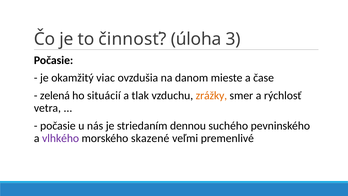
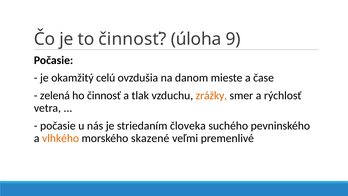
3: 3 -> 9 (233, 39)
viac: viac -> celú (106, 78)
ho situácií: situácií -> činnosť (104, 95)
dennou: dennou -> človeka (188, 126)
vlhkého colour: purple -> orange (61, 138)
